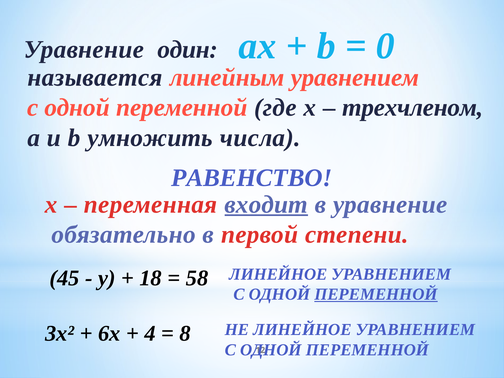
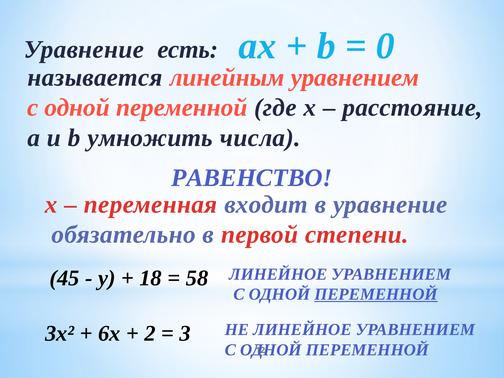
один: один -> есть (188, 50)
трехчленом: трехчленом -> расстояние (413, 108)
входит underline: present -> none (266, 204)
4: 4 -> 2 (150, 334)
8: 8 -> 3 (185, 334)
